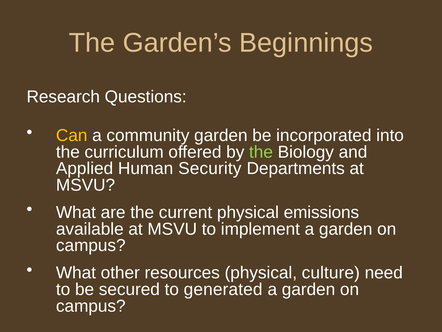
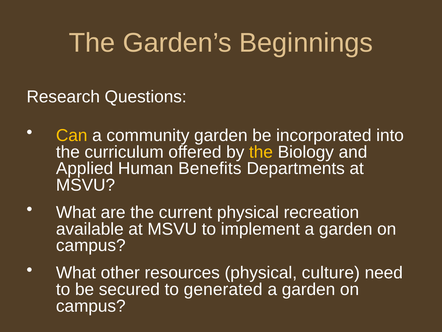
the colour: light green -> yellow (261, 152)
Security: Security -> Benefits (210, 168)
emissions: emissions -> recreation (321, 212)
